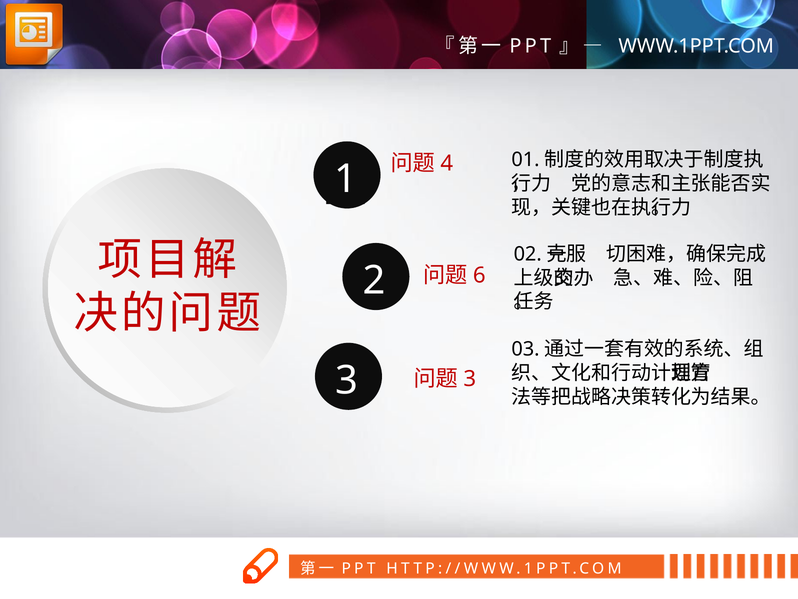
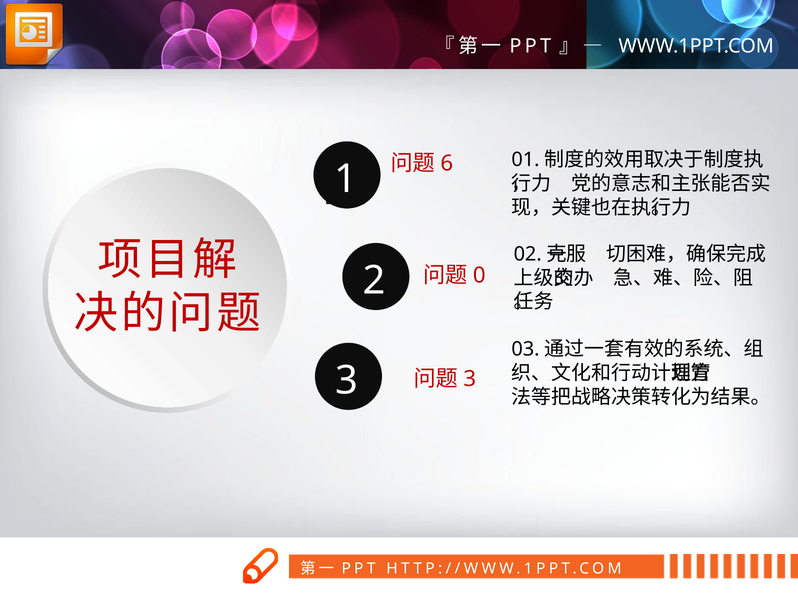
4: 4 -> 6 (447, 163)
6: 6 -> 0 (479, 275)
